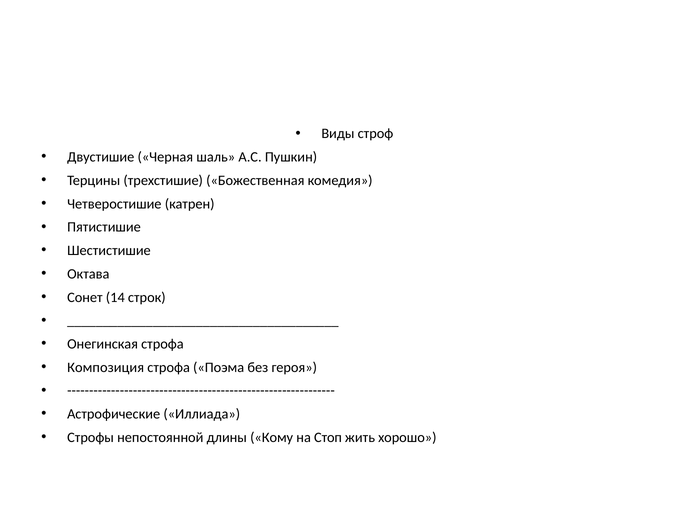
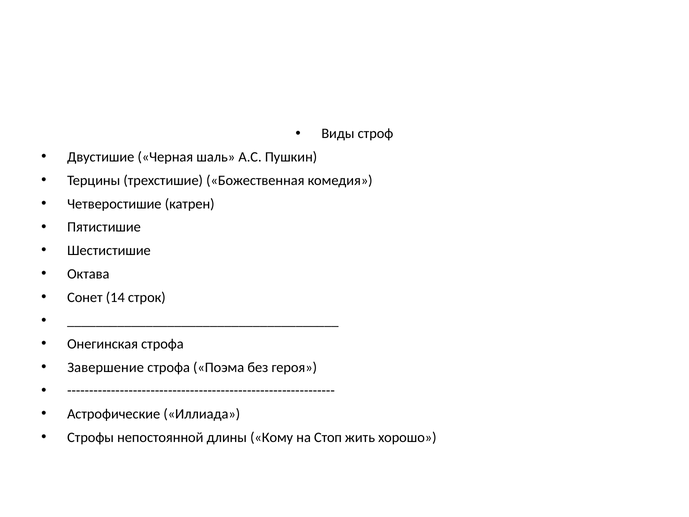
Композиция: Композиция -> Завершение (106, 367)
